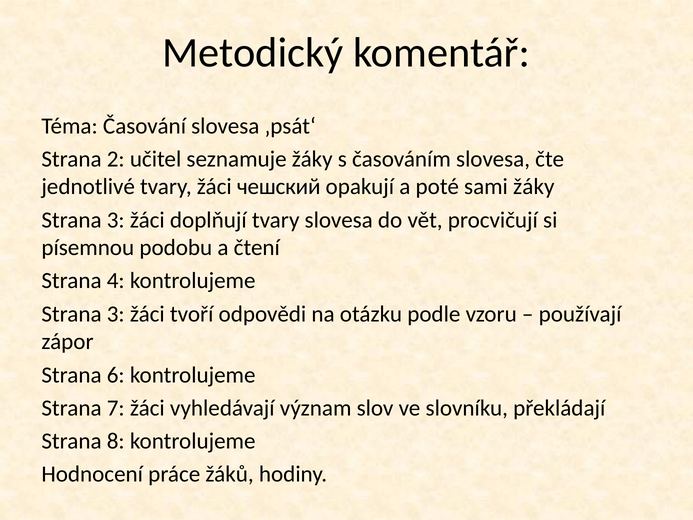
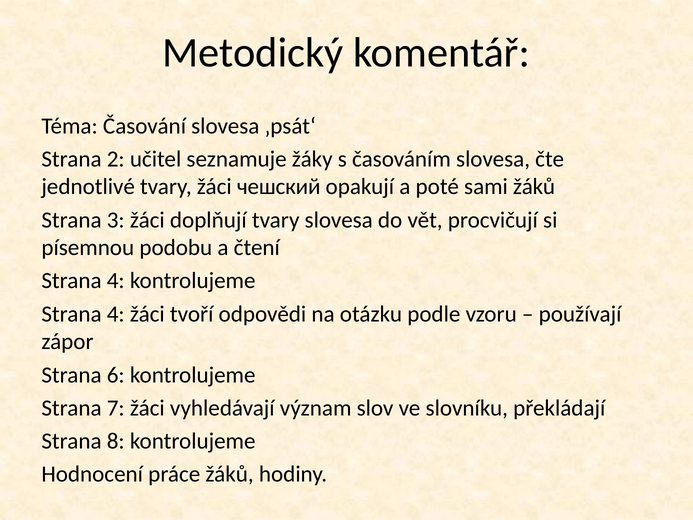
sami žáky: žáky -> žáků (534, 187)
3: 3 -> 4 (116, 314)
